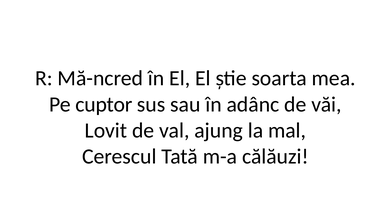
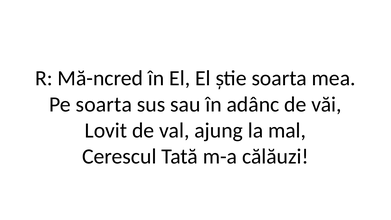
Pe cuptor: cuptor -> soarta (104, 104)
